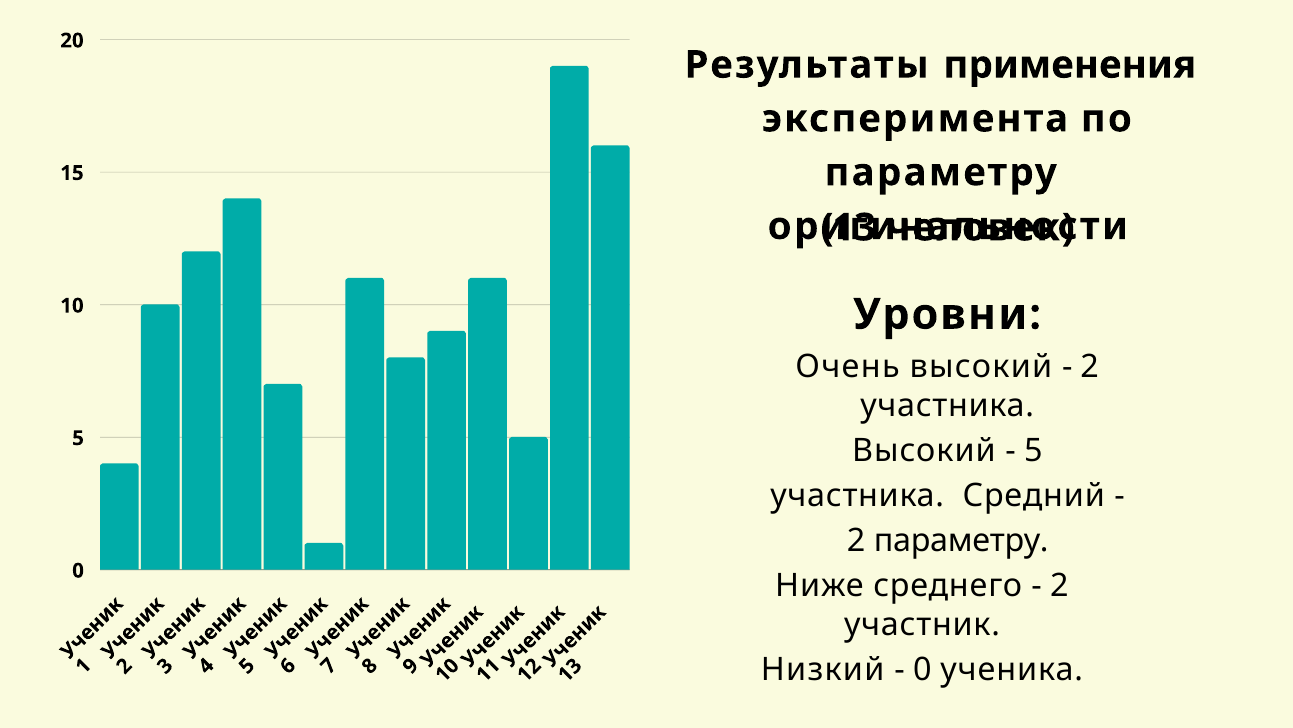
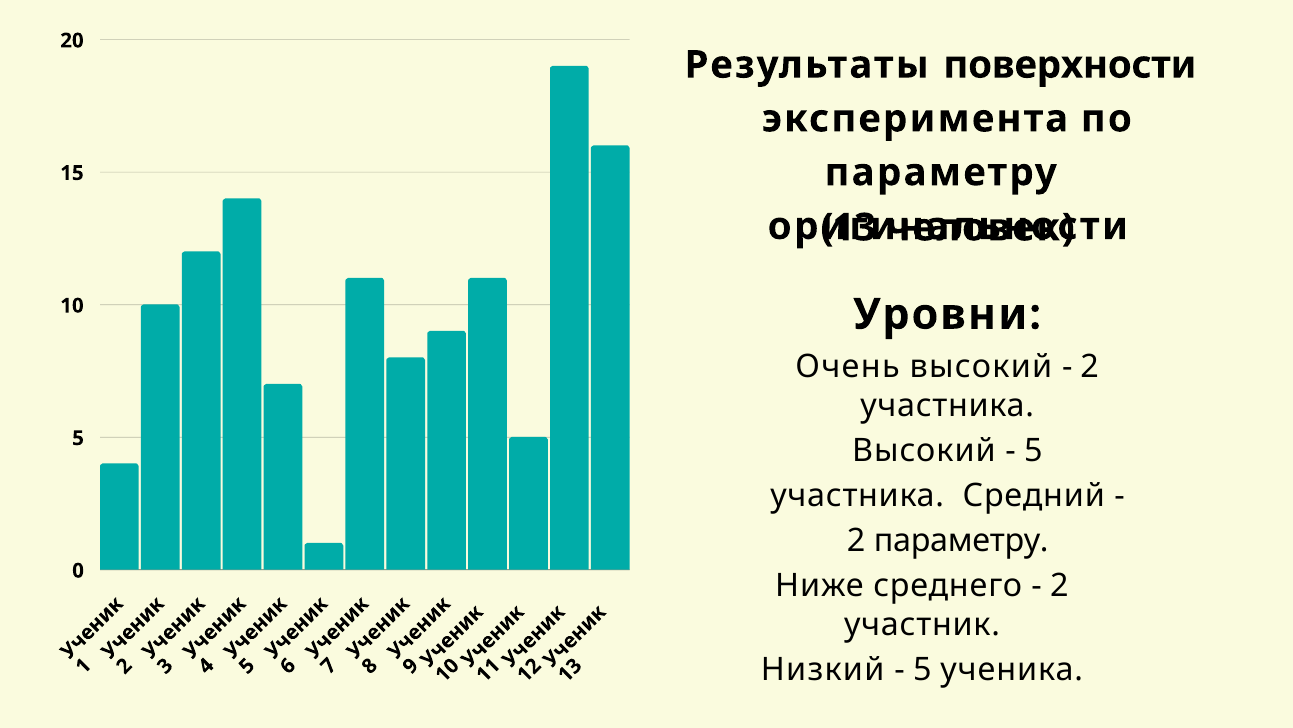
применения: применения -> поверхности (1070, 65)
0: 0 -> 5 (922, 669)
